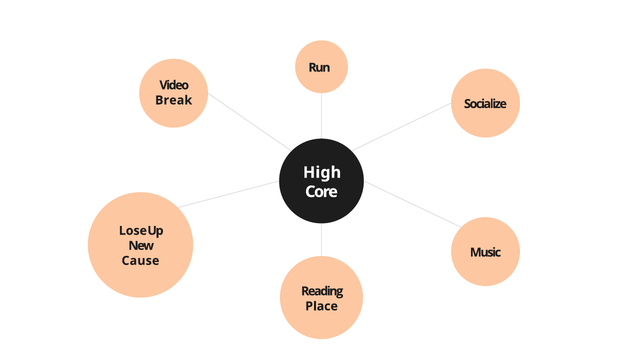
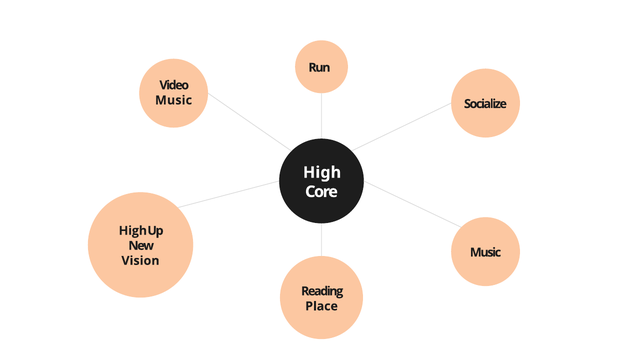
Break: Break -> Music (174, 100)
Lose: Lose -> High (133, 230)
Cause: Cause -> Vision (140, 261)
